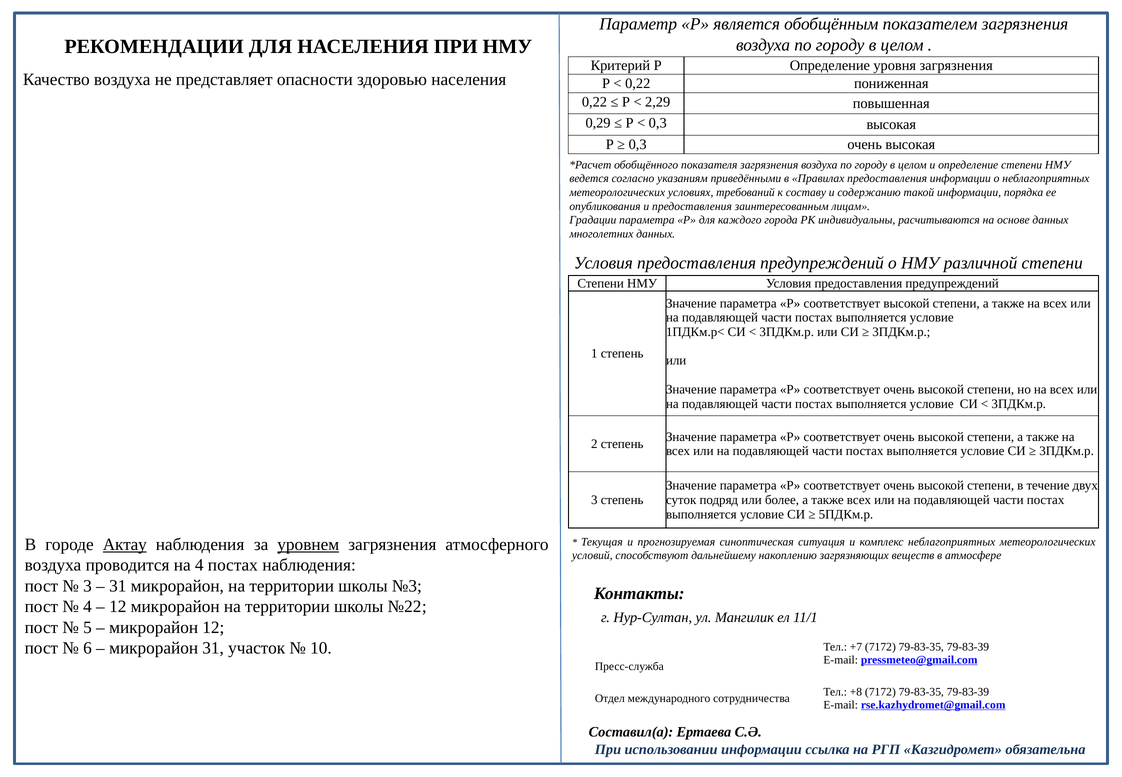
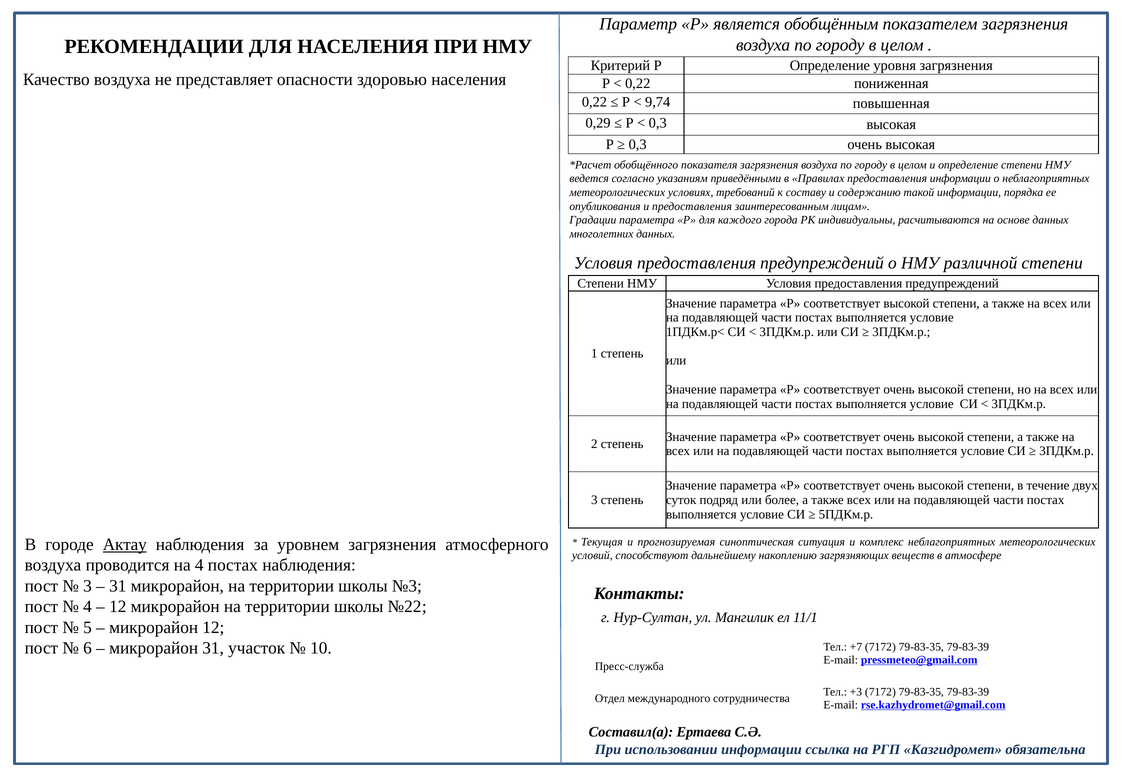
2,29: 2,29 -> 9,74 (658, 102)
уровнем underline: present -> none (308, 544)
+8: +8 -> +3 (856, 692)
